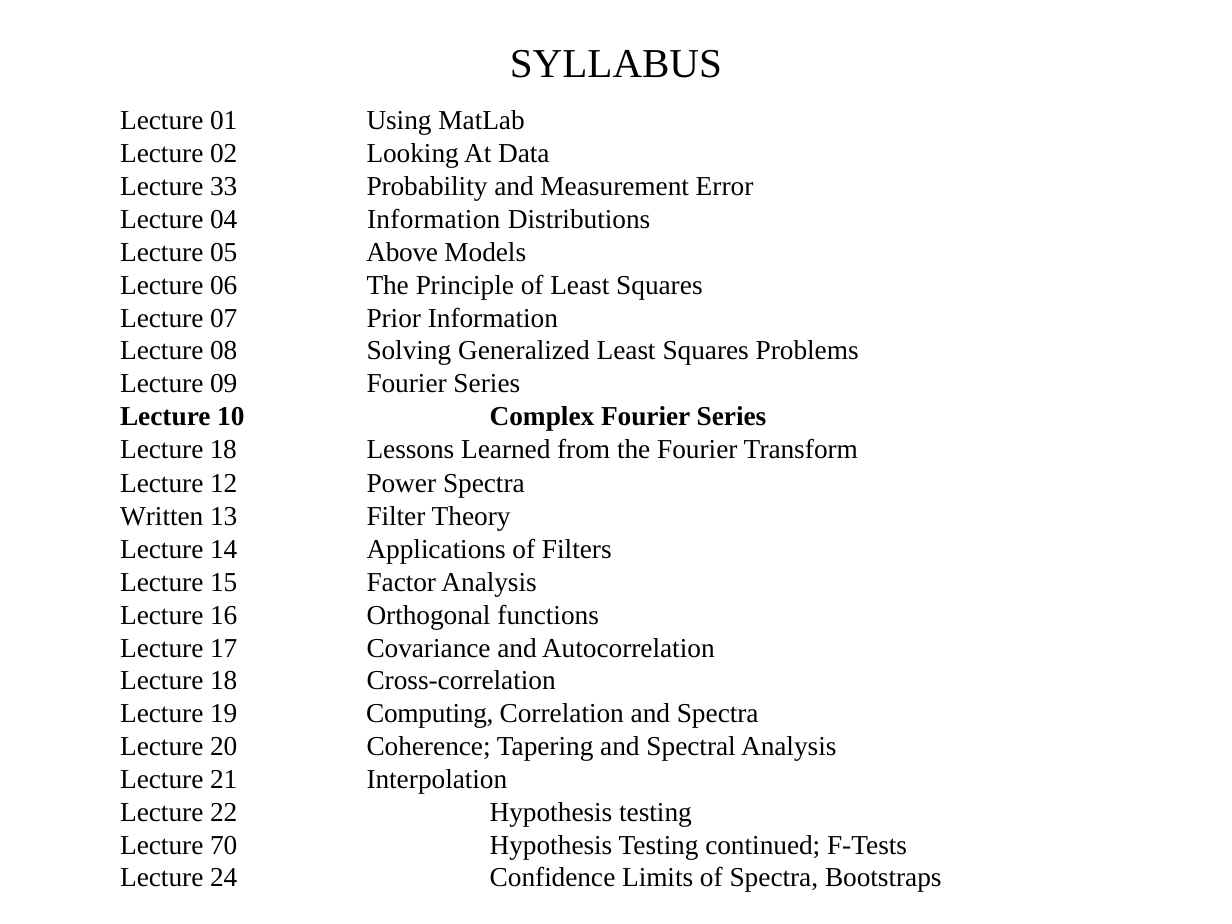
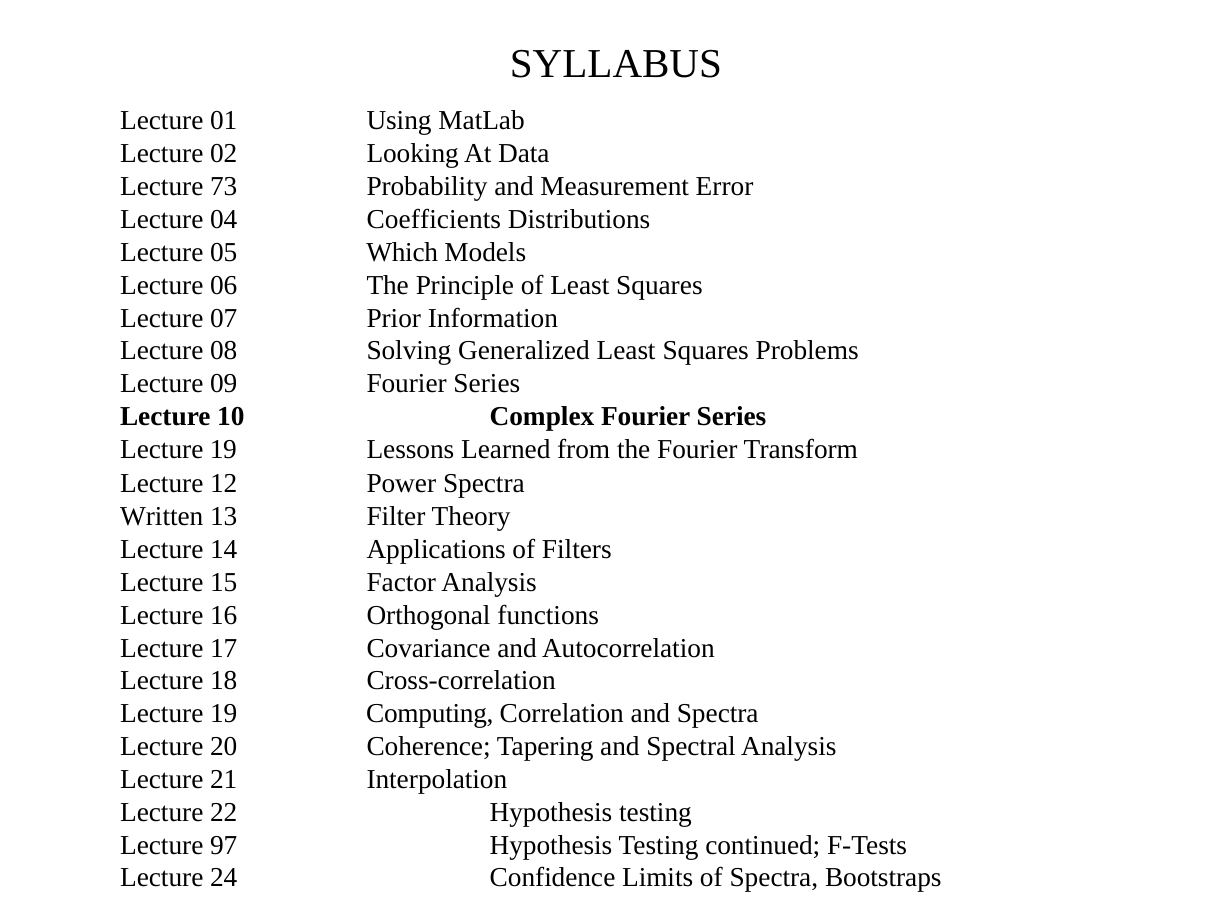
33: 33 -> 73 (224, 187)
04 Information: Information -> Coefficients (434, 220)
Above: Above -> Which (402, 252)
18: 18 -> 19 (223, 449)
70: 70 -> 97 (224, 845)
